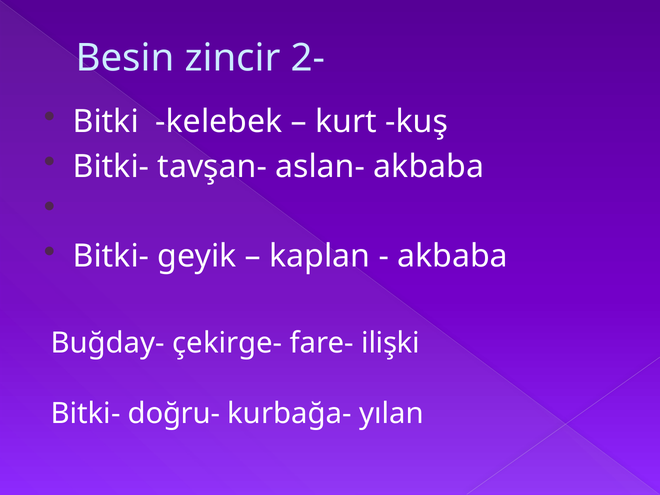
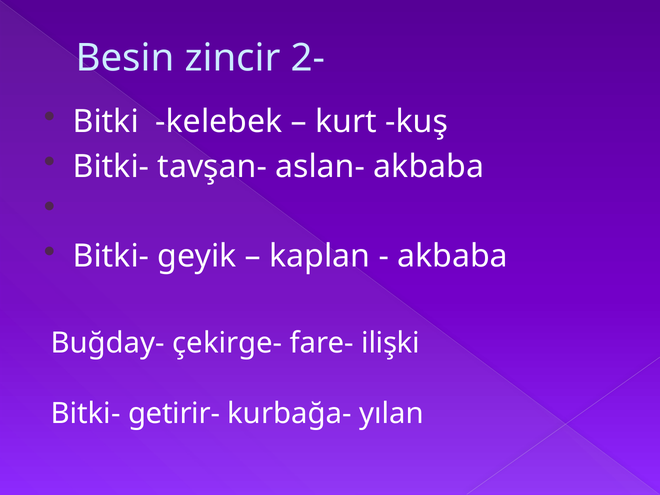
doğru-: doğru- -> getirir- (174, 414)
